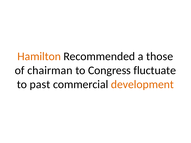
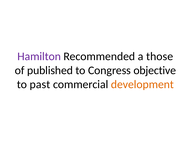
Hamilton colour: orange -> purple (39, 57)
chairman: chairman -> published (50, 71)
fluctuate: fluctuate -> objective (155, 71)
